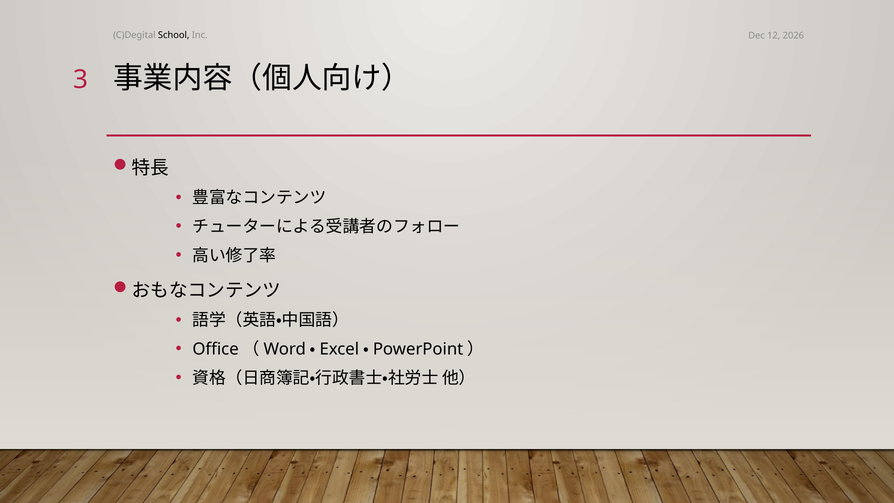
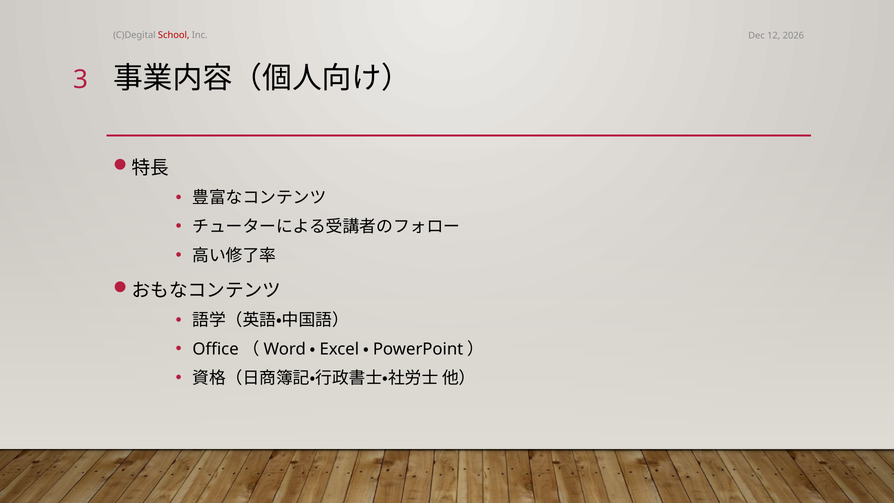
School colour: black -> red (174, 35)
